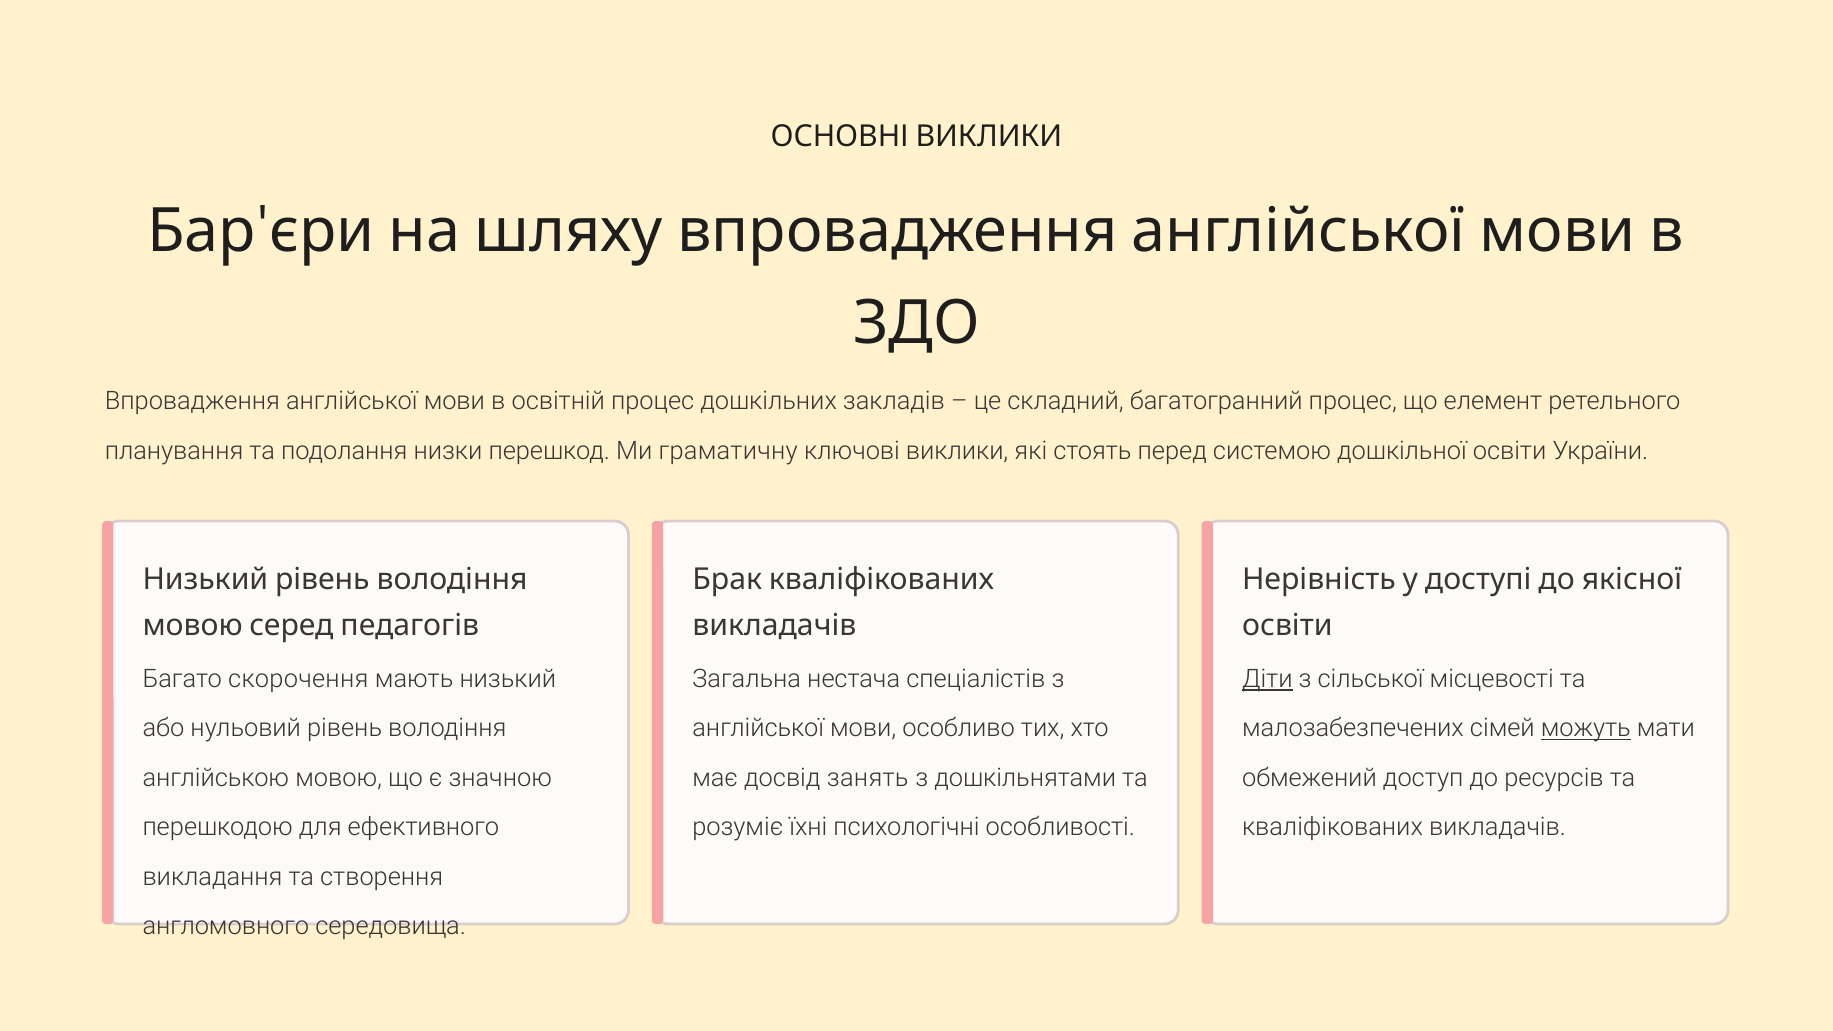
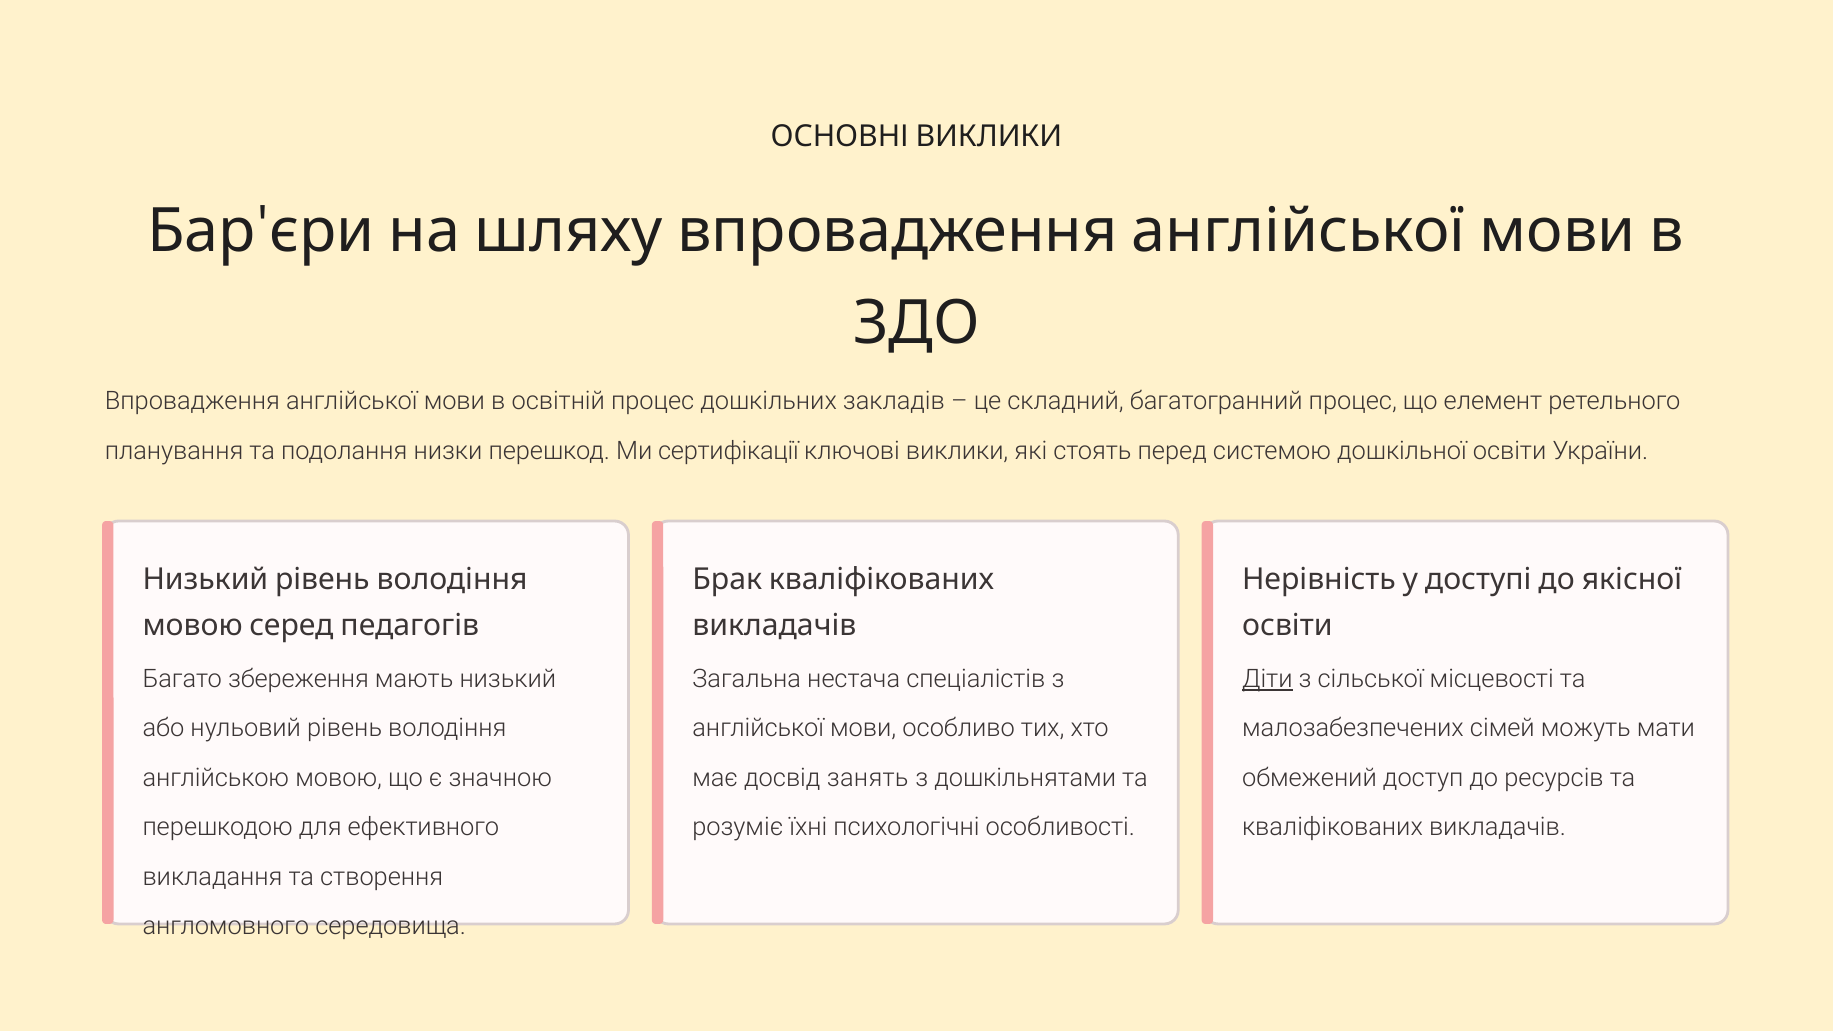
граматичну: граматичну -> сертифікації (728, 451)
скорочення: скорочення -> збереження (299, 679)
можуть underline: present -> none (1586, 728)
